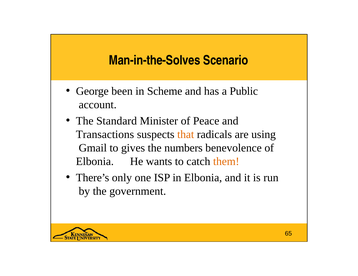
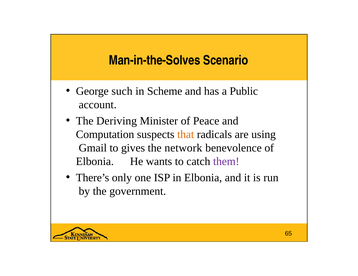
been: been -> such (122, 91)
Standard: Standard -> Deriving (117, 121)
Transactions: Transactions -> Computation (105, 135)
numbers: numbers -> network (183, 148)
them colour: orange -> purple (226, 162)
